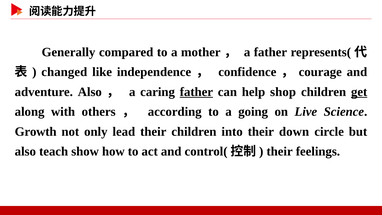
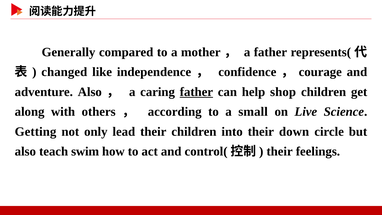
get underline: present -> none (359, 92)
going: going -> small (253, 112)
Growth: Growth -> Getting (36, 132)
show: show -> swim (85, 151)
